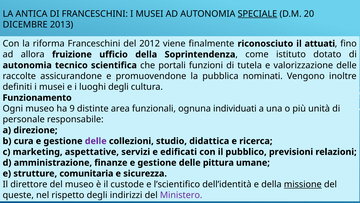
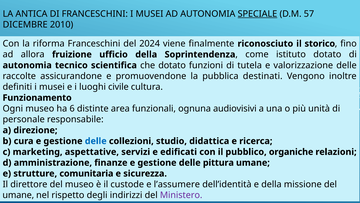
20: 20 -> 57 (309, 14)
2013: 2013 -> 2010 (62, 25)
2012: 2012 -> 2024 (150, 44)
attuati: attuati -> storico (320, 44)
che portali: portali -> dotato (172, 65)
nominati: nominati -> destinati (263, 76)
luoghi degli: degli -> civile (118, 87)
9: 9 -> 6 (72, 108)
individuati: individuati -> audiovisivi (235, 108)
delle colour: purple -> blue (96, 141)
previsioni: previsioni -> organiche (291, 152)
l’scientifico: l’scientifico -> l’assumere (177, 184)
missione underline: present -> none (303, 184)
queste: queste -> umane (18, 195)
